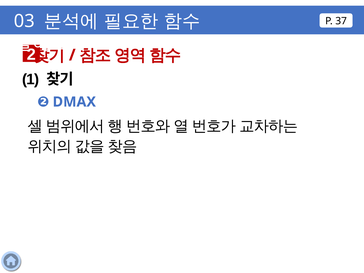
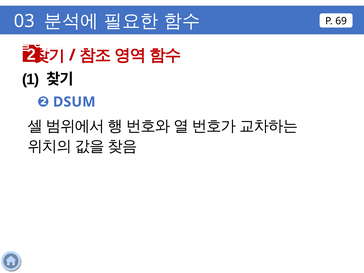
37: 37 -> 69 (341, 21)
DMAX: DMAX -> DSUM (74, 102)
